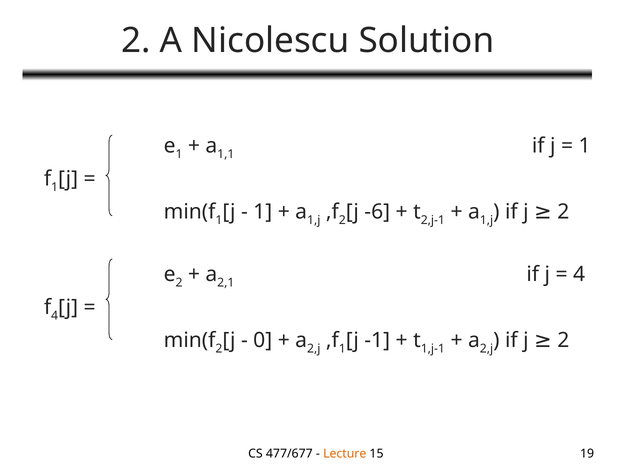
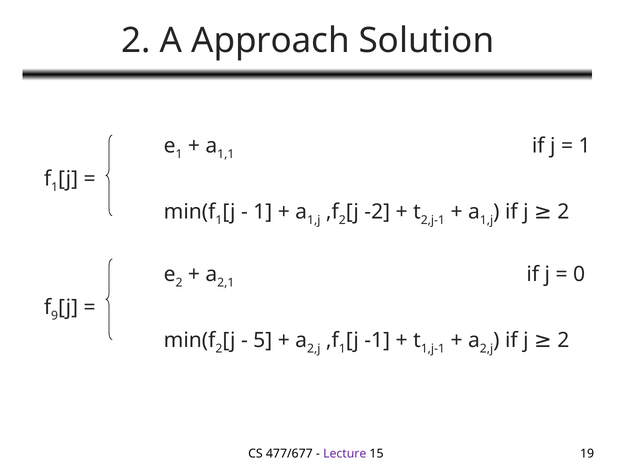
Nicolescu: Nicolescu -> Approach (271, 41)
-6: -6 -> -2 (377, 212)
4: 4 -> 0 (579, 274)
4: 4 -> 9 (55, 316)
0: 0 -> 5 (263, 340)
Lecture colour: orange -> purple (345, 454)
